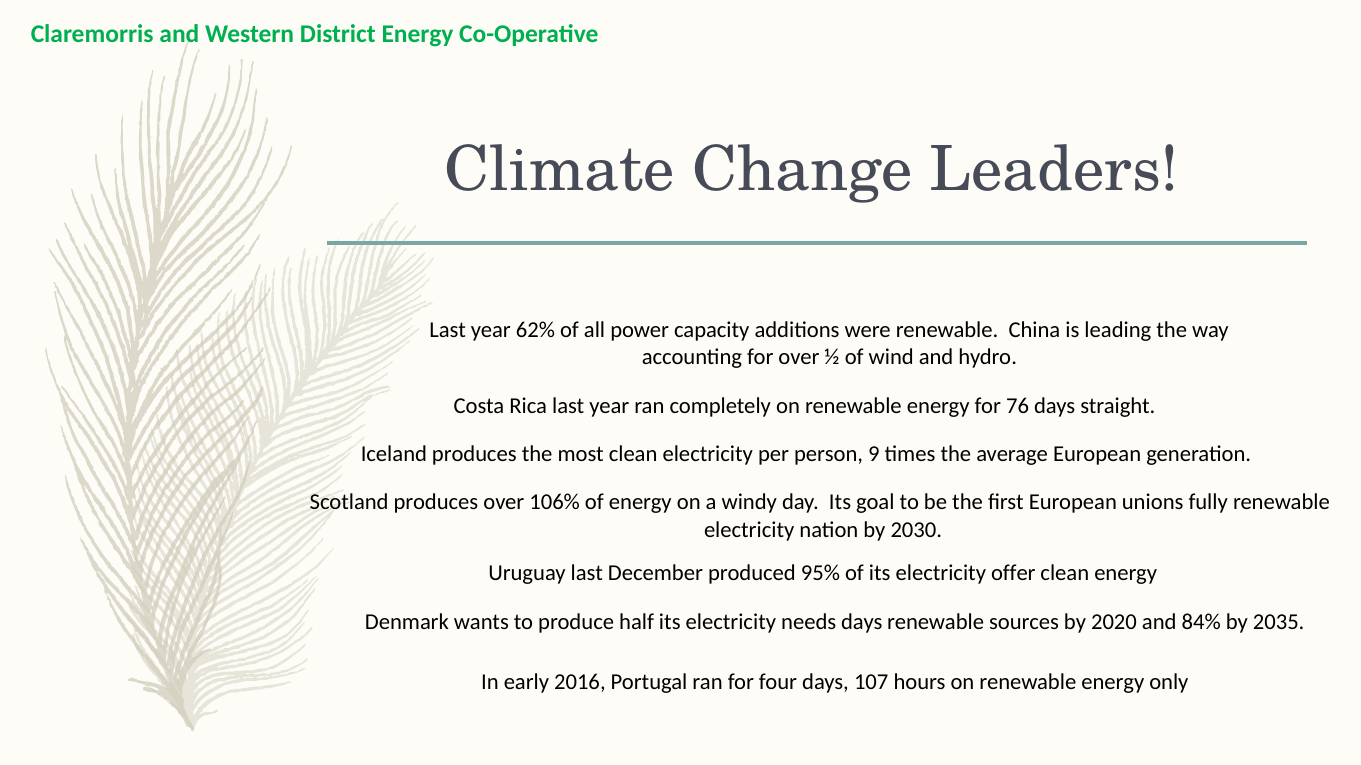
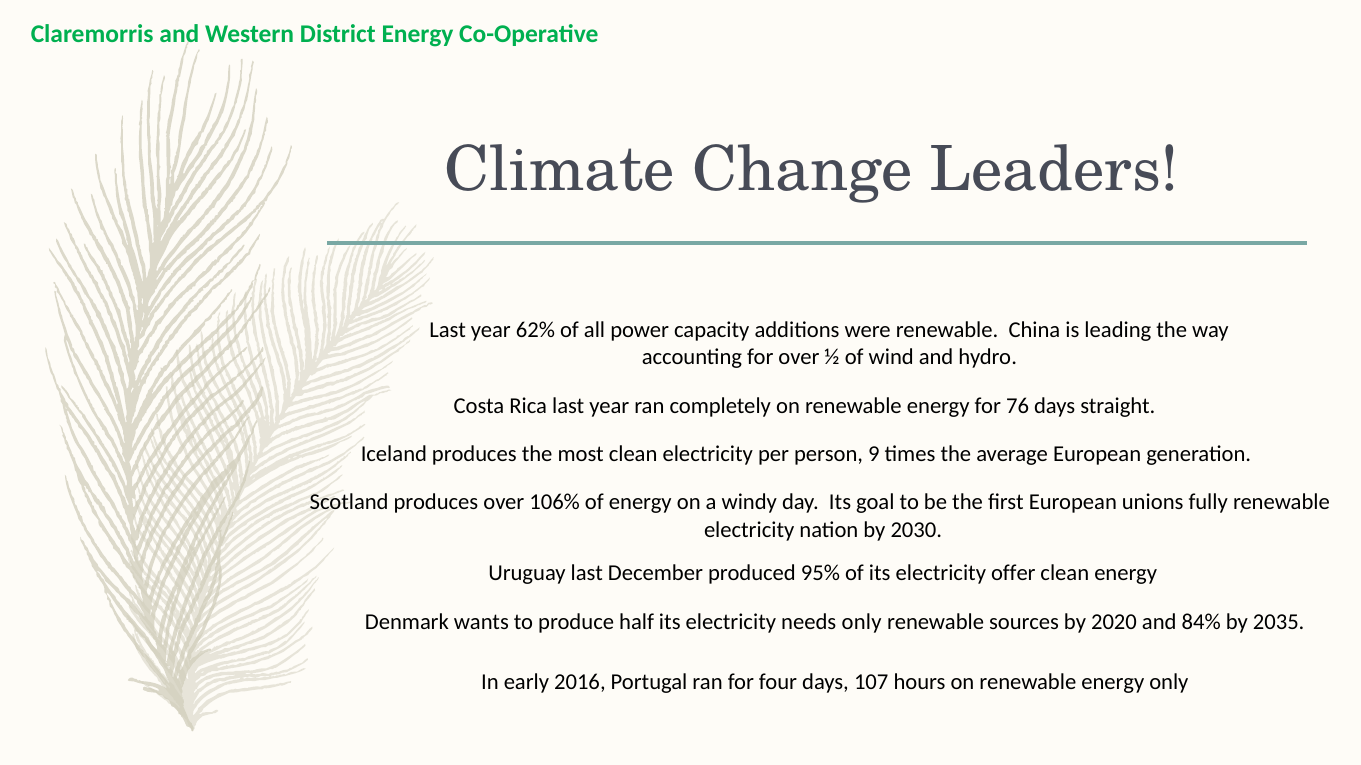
needs days: days -> only (862, 622)
